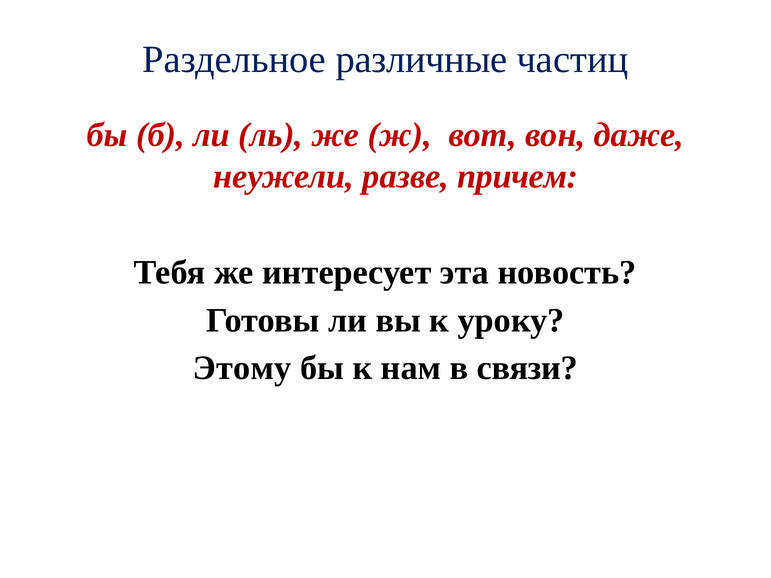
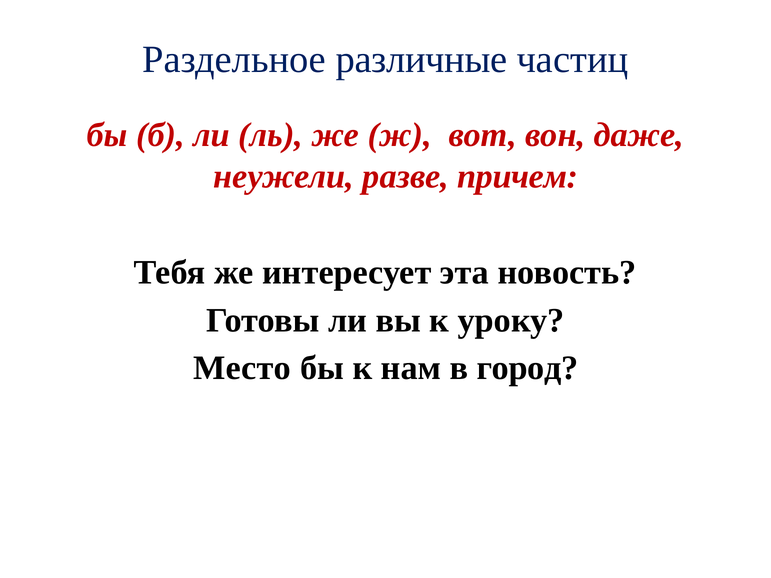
Этому: Этому -> Место (242, 368)
связи: связи -> город (527, 368)
